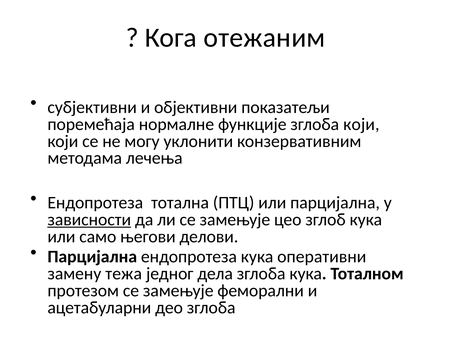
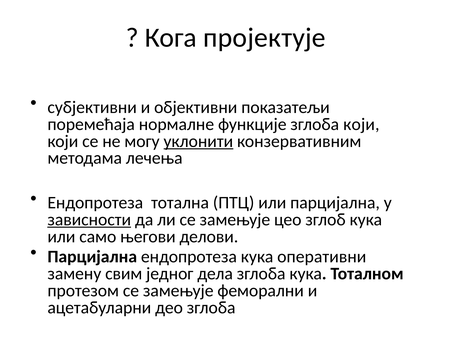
отежаним: отежаним -> пројектује (264, 37)
уклонити underline: none -> present (198, 141)
тежа: тежа -> свим (124, 273)
